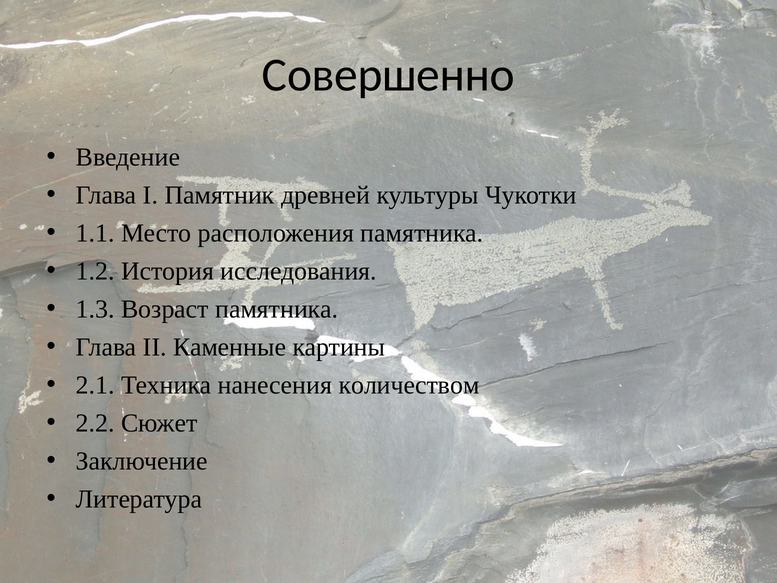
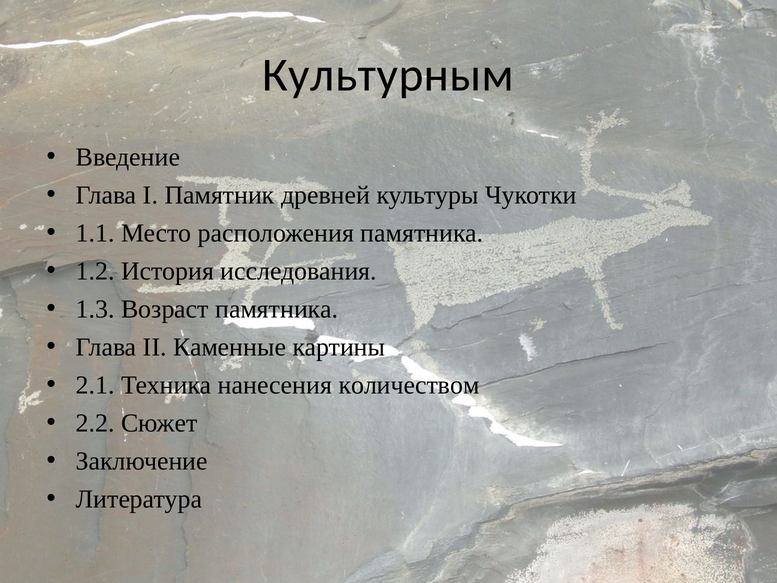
Совершенно: Совершенно -> Культурным (388, 75)
